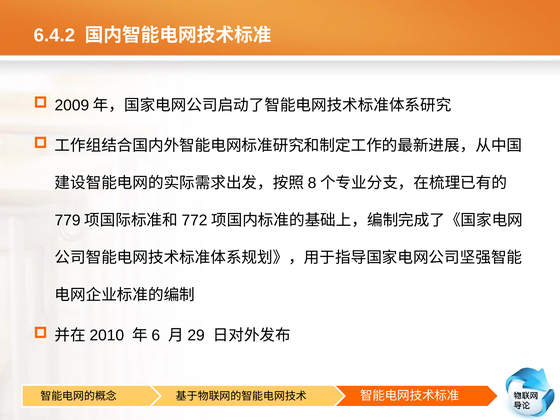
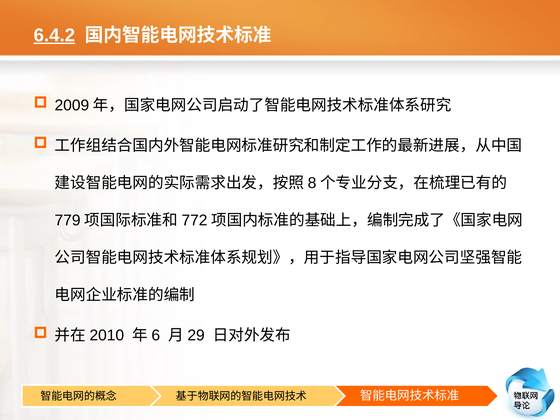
6.4.2 underline: none -> present (54, 35)
